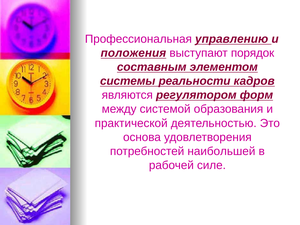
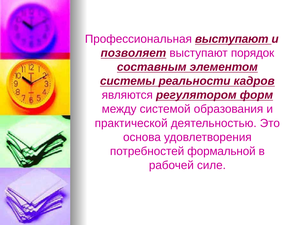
Профессиональная управлению: управлению -> выступают (232, 39)
положения: положения -> позволяет (133, 53)
наибольшей: наибольшей -> формальной (221, 151)
